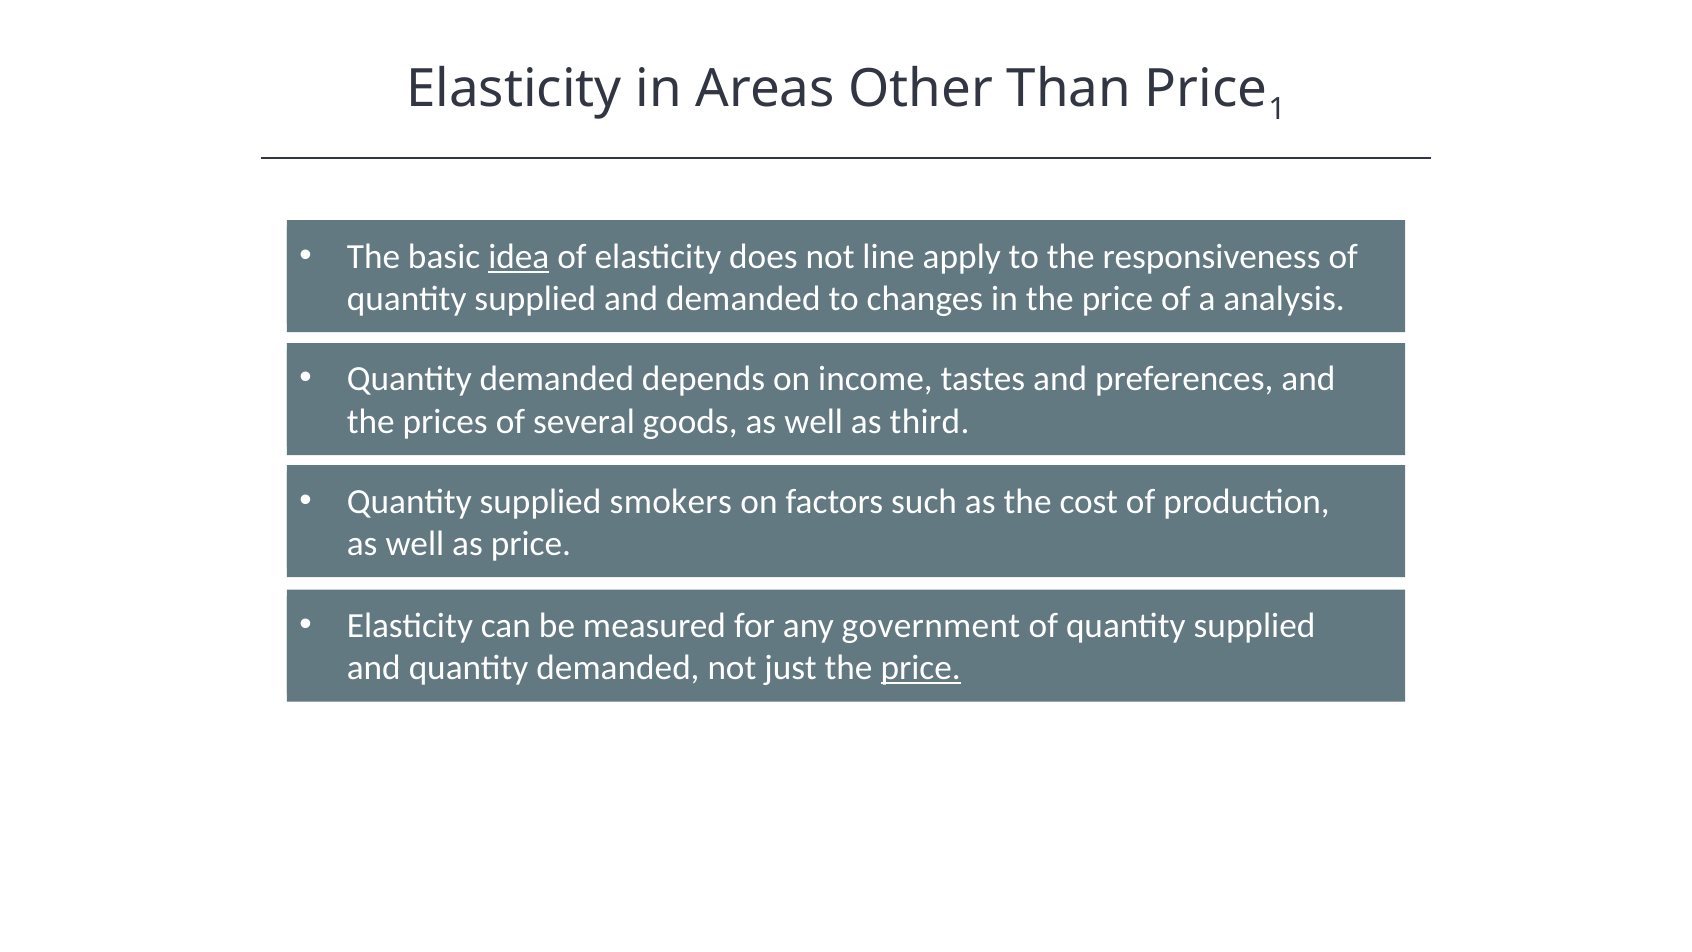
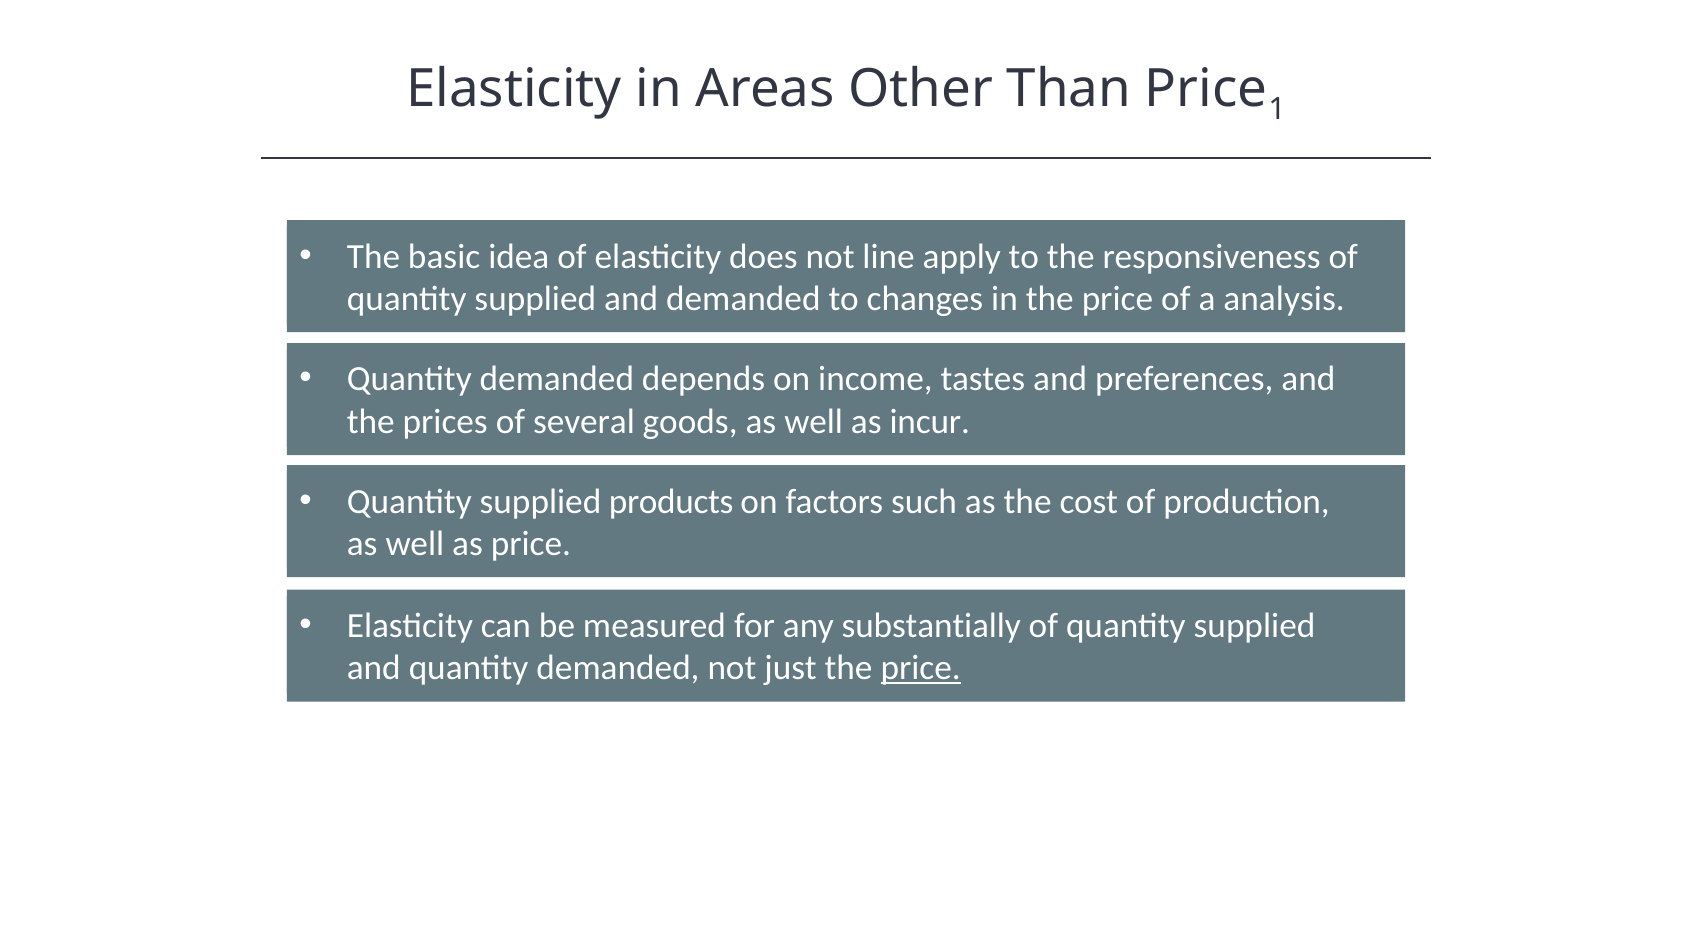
idea underline: present -> none (519, 256)
third: third -> incur (930, 422)
smokers: smokers -> products (671, 501)
government: government -> substantially (931, 626)
